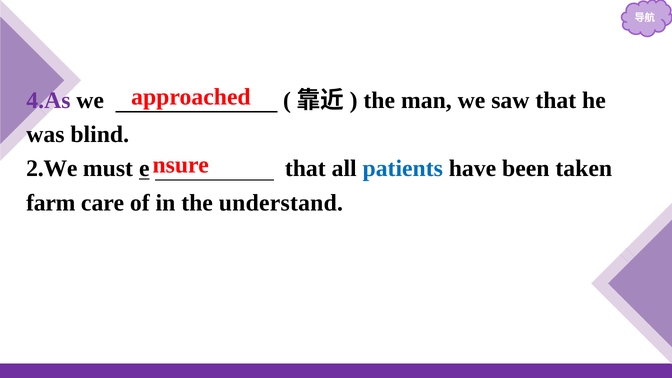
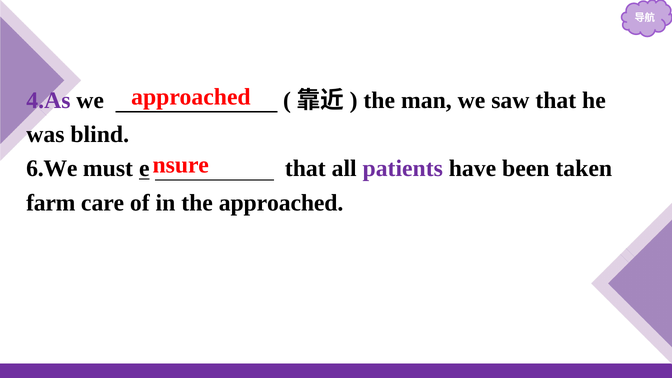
2.We: 2.We -> 6.We (52, 169)
patients colour: blue -> purple (403, 169)
the understand: understand -> approached (281, 203)
